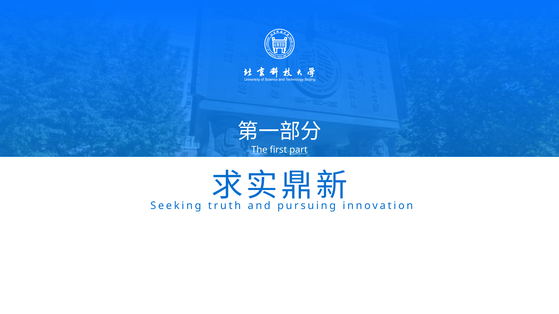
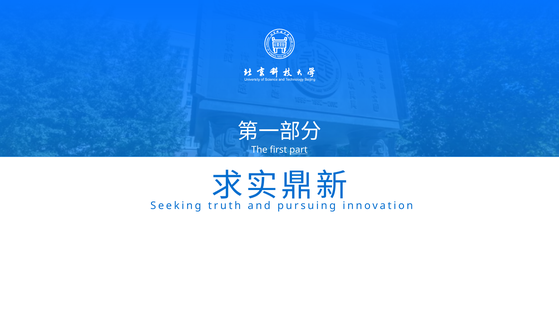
The underline: present -> none (259, 150)
